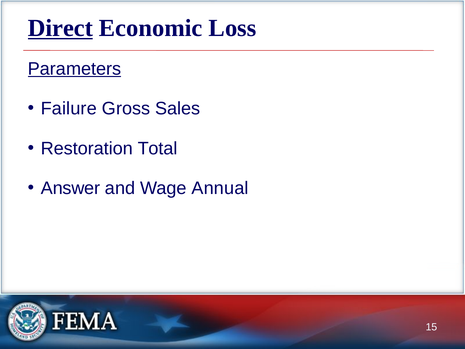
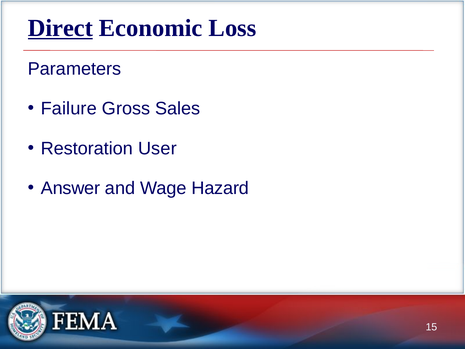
Parameters underline: present -> none (75, 69)
Total: Total -> User (157, 148)
Annual: Annual -> Hazard (220, 188)
